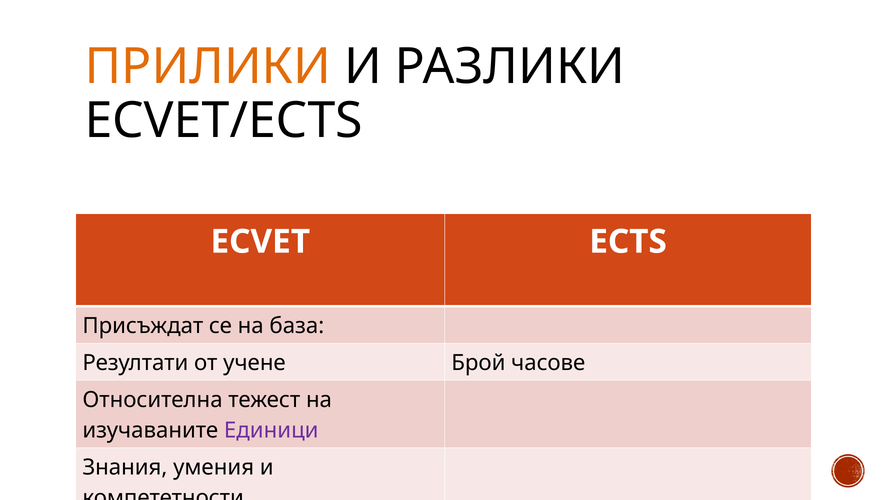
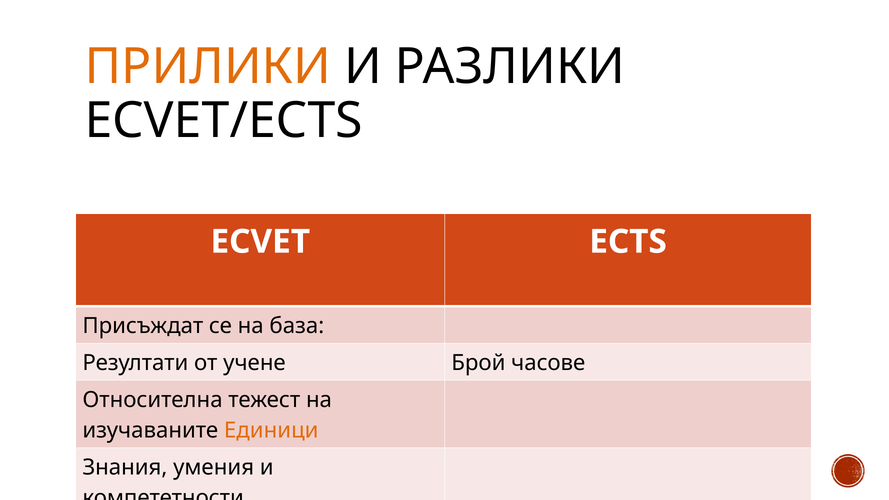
Единици colour: purple -> orange (271, 430)
